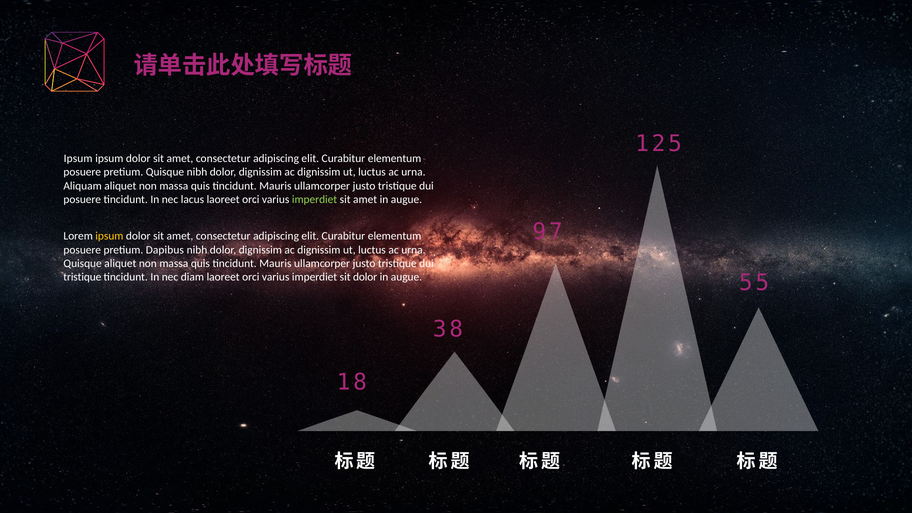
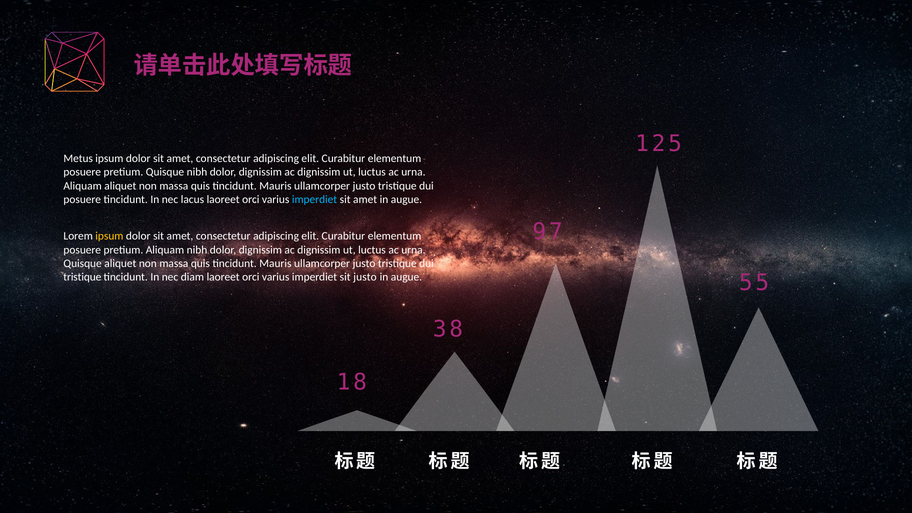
Ipsum: Ipsum -> Metus (78, 158)
imperdiet colour: light green -> light blue (315, 199)
pretium Dapibus: Dapibus -> Aliquam (165, 250)
sit dolor: dolor -> justo (365, 277)
